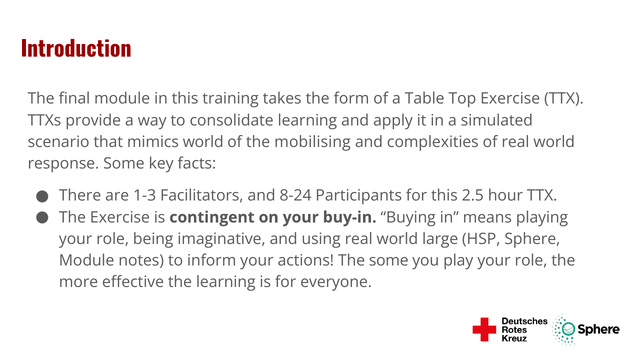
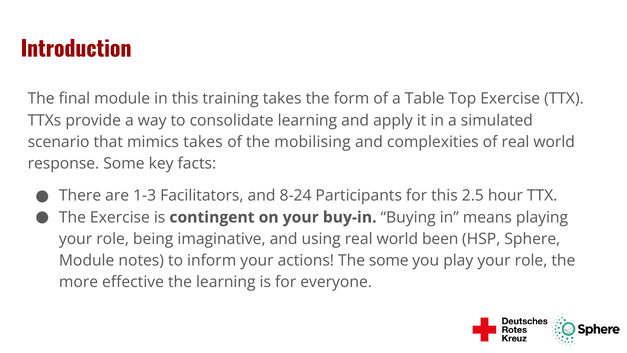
mimics world: world -> takes (203, 142)
large: large -> been (440, 239)
